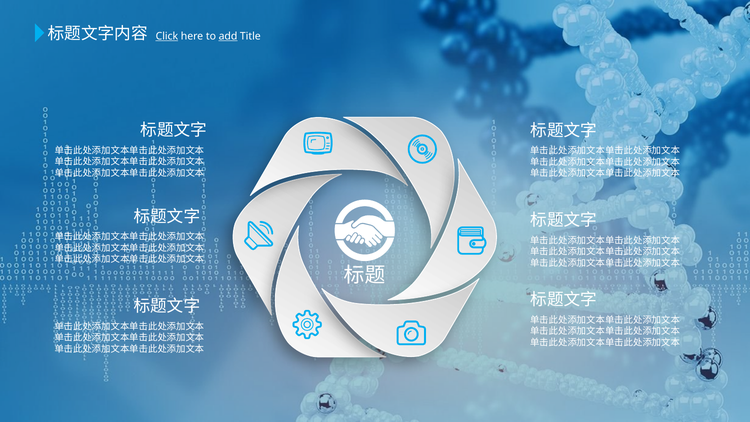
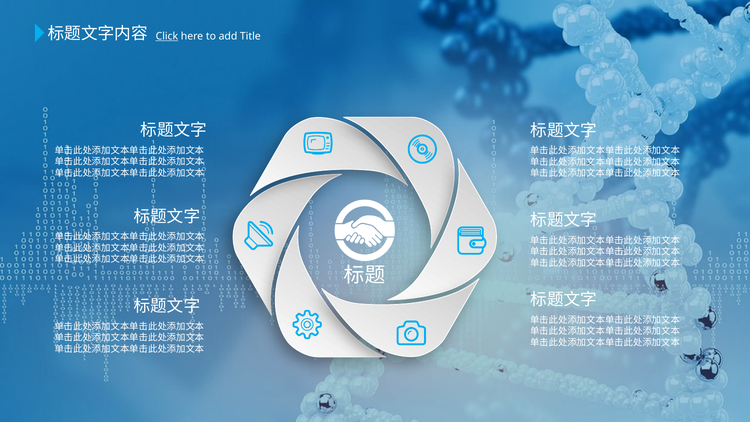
add underline: present -> none (228, 36)
